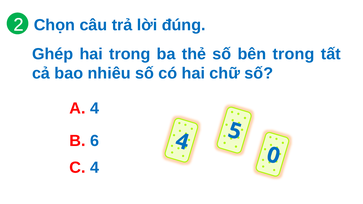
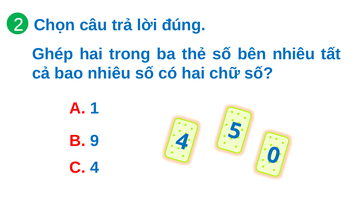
bên trong: trong -> nhiêu (294, 54)
A 4: 4 -> 1 (95, 108)
6: 6 -> 9 (95, 141)
